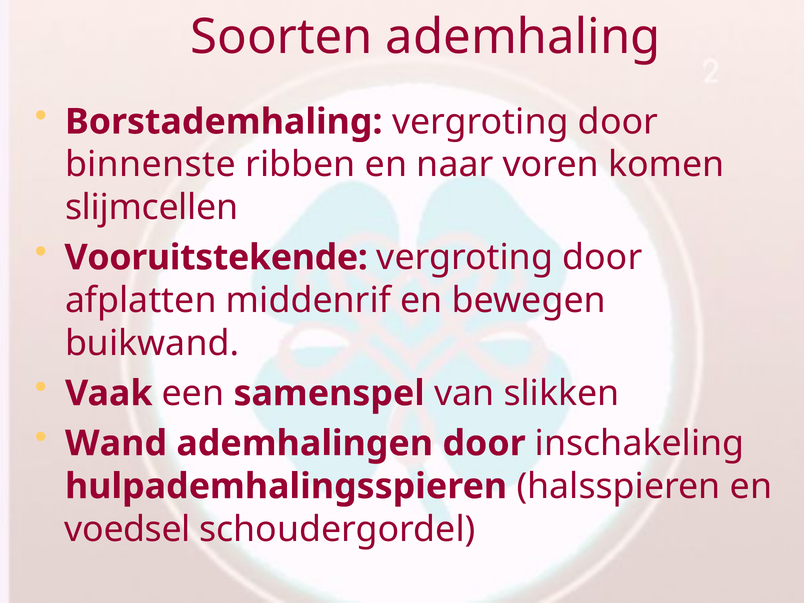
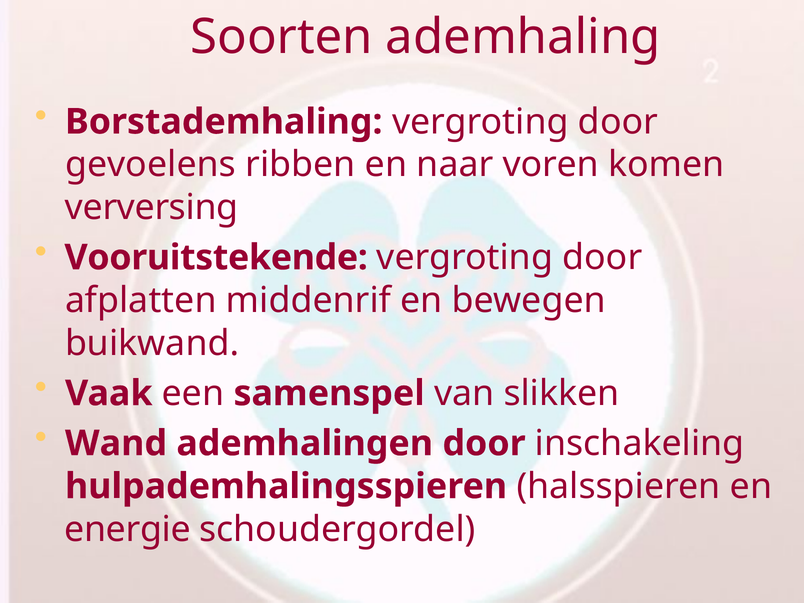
binnenste: binnenste -> gevoelens (151, 165)
slijmcellen: slijmcellen -> verversing (152, 208)
voedsel: voedsel -> energie (128, 529)
